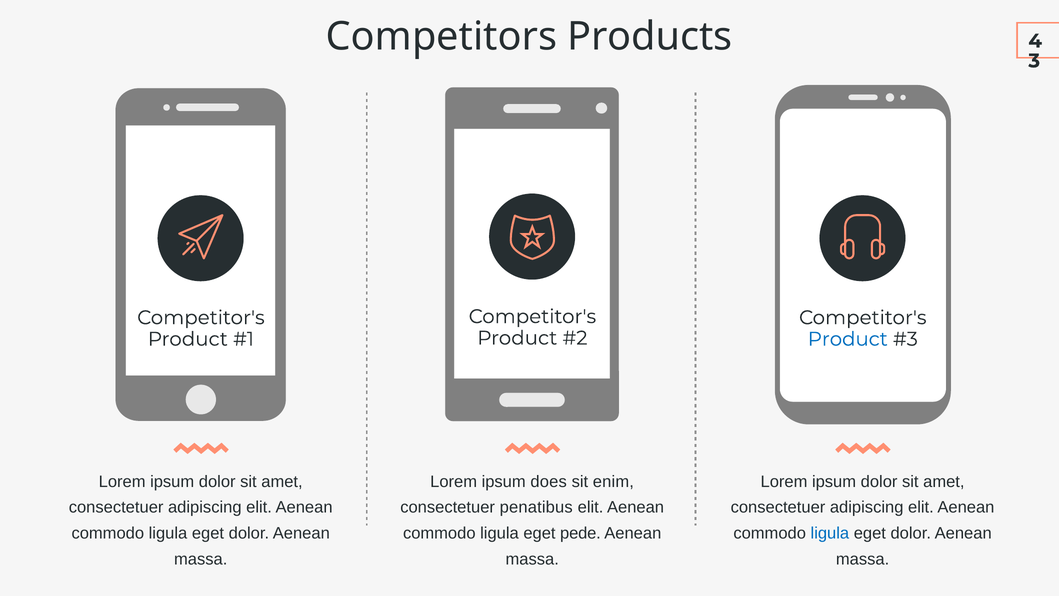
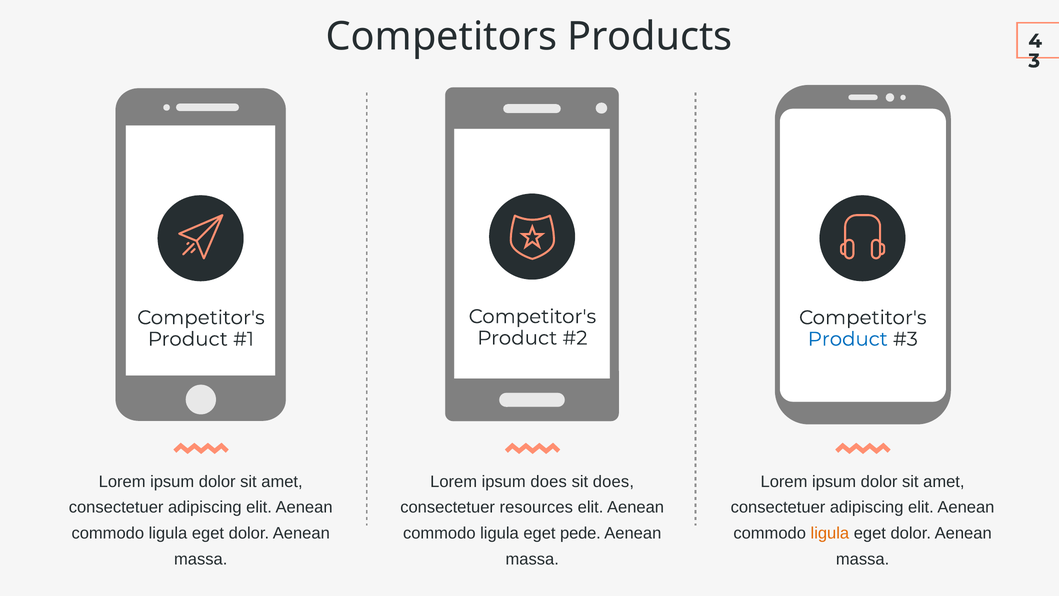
sit enim: enim -> does (613, 481)
penatibus: penatibus -> resources (536, 507)
ligula colour: blue -> orange (830, 533)
